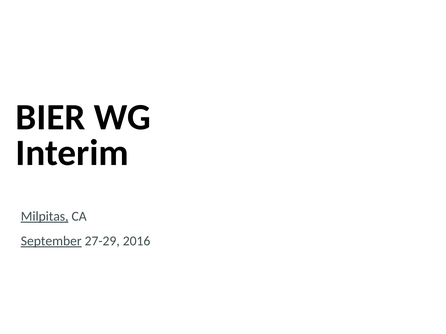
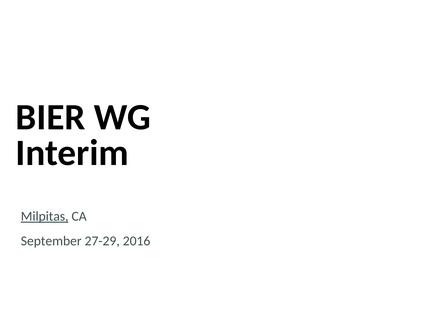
September underline: present -> none (51, 241)
